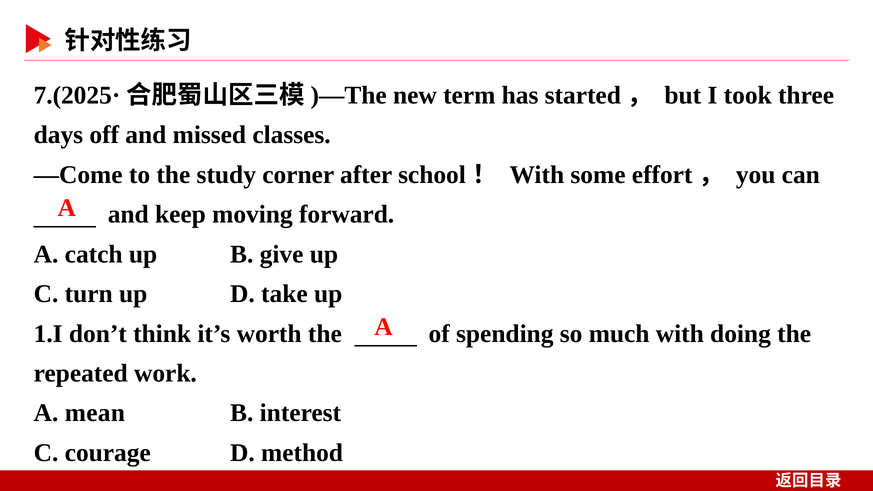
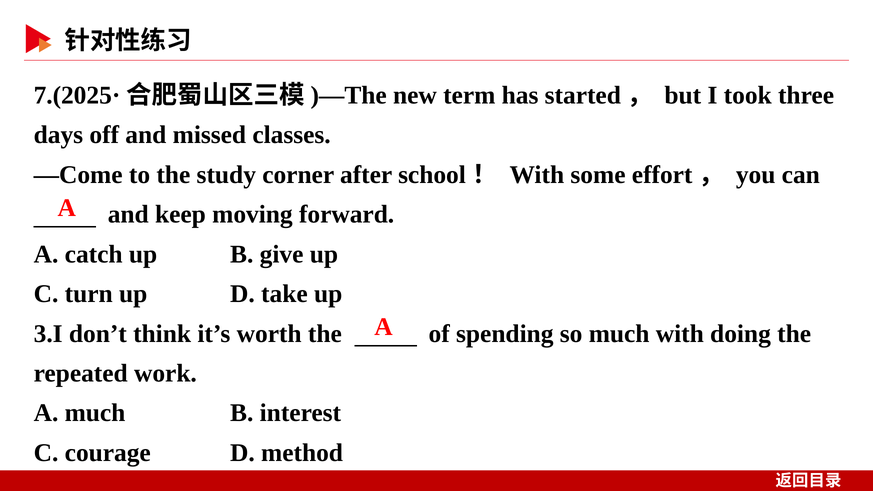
1.I: 1.I -> 3.I (48, 334)
A mean: mean -> much (95, 413)
